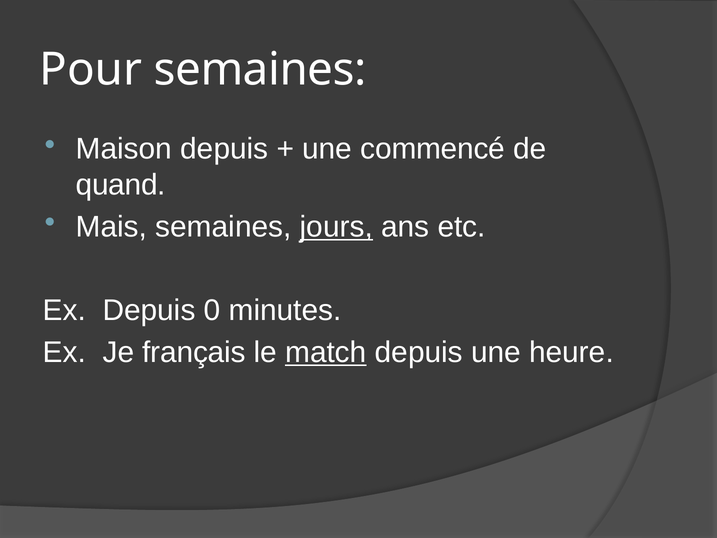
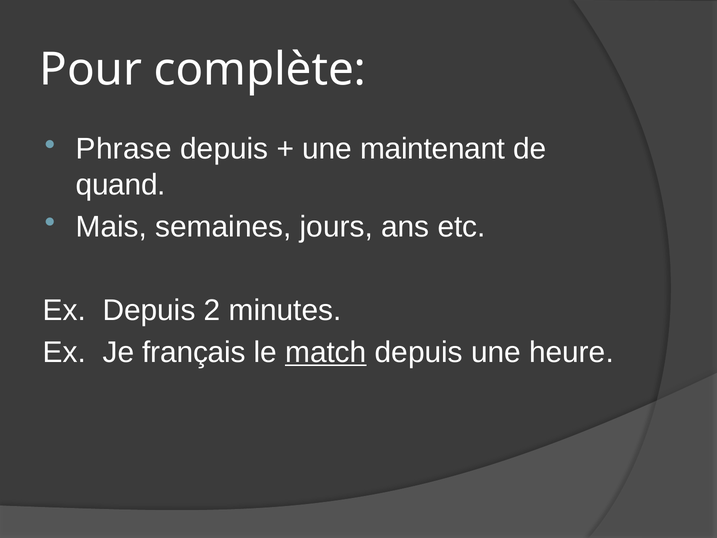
Pour semaines: semaines -> complète (260, 70)
Maison: Maison -> Phrase (124, 149)
commencé: commencé -> maintenant (433, 149)
jours underline: present -> none (336, 227)
0: 0 -> 2 (212, 310)
